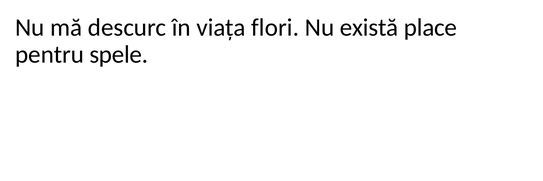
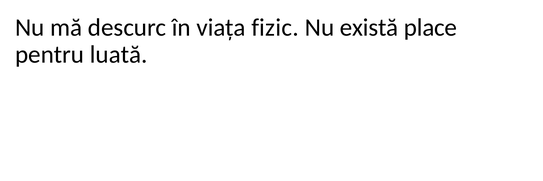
flori: flori -> fizic (275, 28)
spele: spele -> luată (119, 55)
